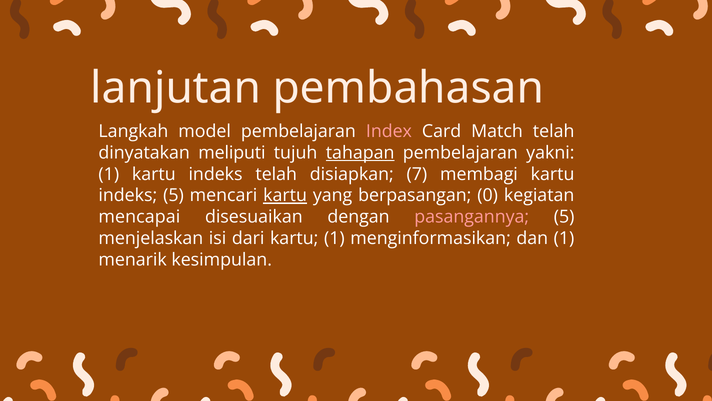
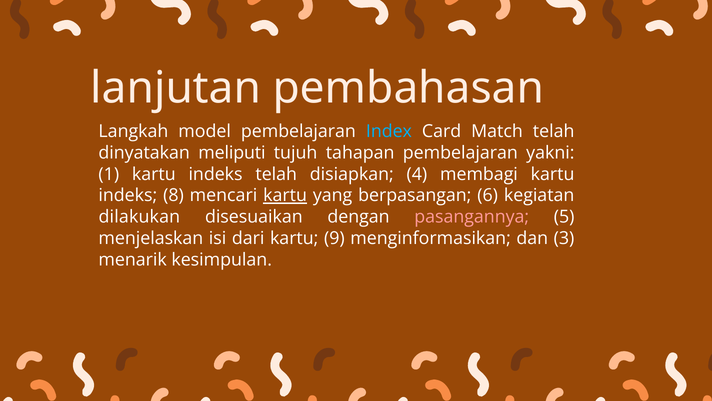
Index colour: pink -> light blue (389, 131)
tahapan underline: present -> none (360, 153)
7: 7 -> 4 (417, 174)
indeks 5: 5 -> 8 (173, 195)
0: 0 -> 6 (488, 195)
mencapai: mencapai -> dilakukan (139, 217)
kartu 1: 1 -> 9 (334, 238)
dan 1: 1 -> 3 (564, 238)
